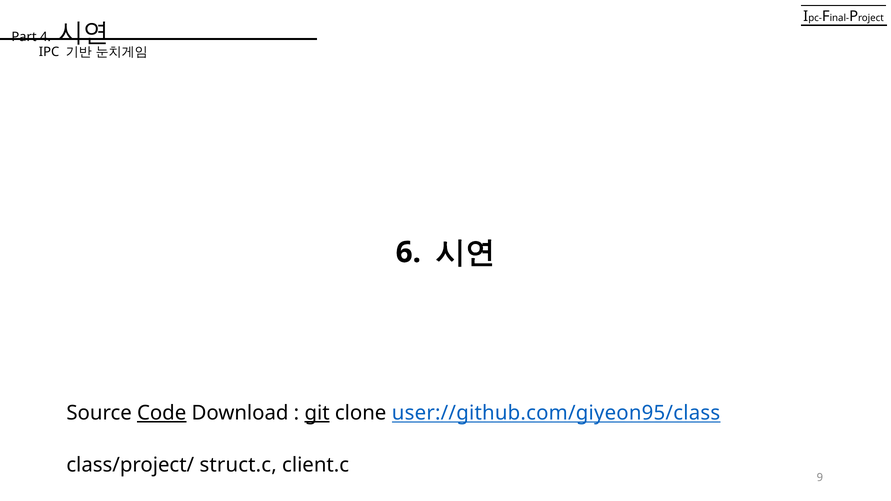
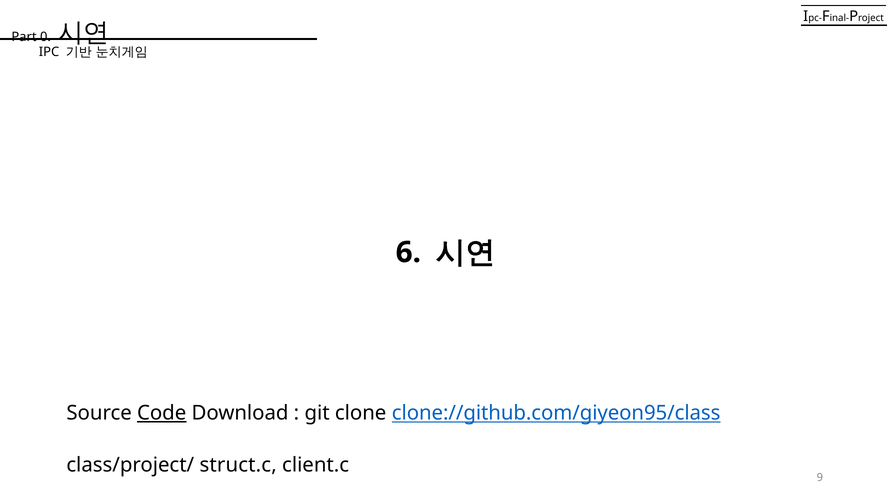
4: 4 -> 0 (45, 37)
git underline: present -> none (317, 413)
user://github.com/giyeon95/class: user://github.com/giyeon95/class -> clone://github.com/giyeon95/class (556, 413)
